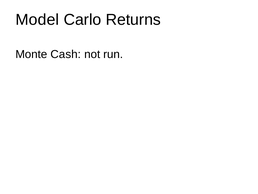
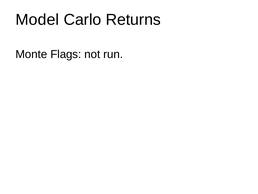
Cash: Cash -> Flags (66, 54)
